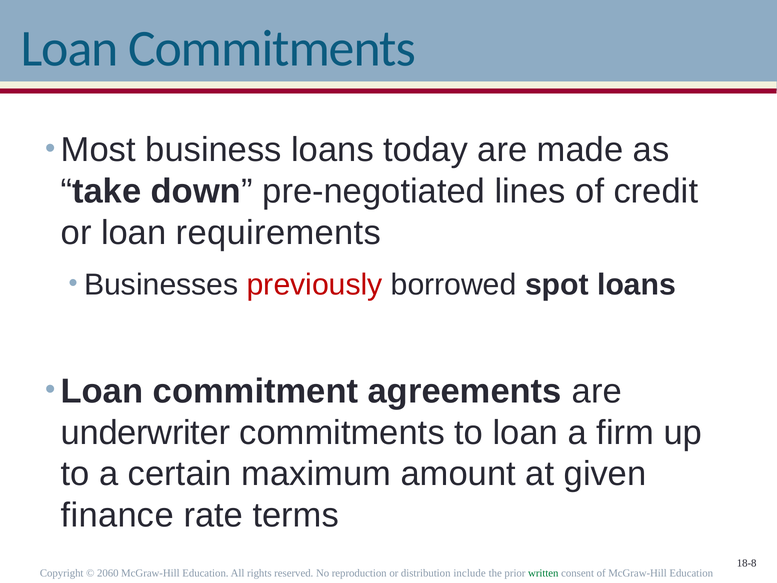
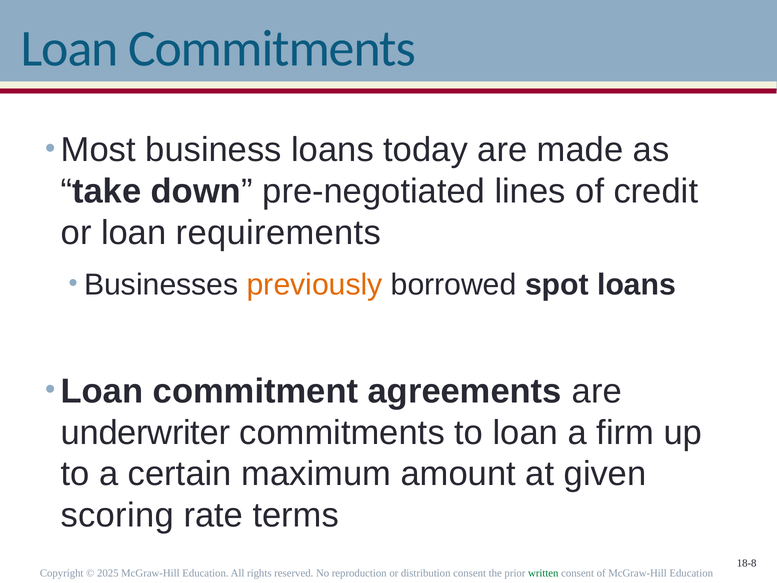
previously colour: red -> orange (315, 284)
finance: finance -> scoring (117, 515)
2060: 2060 -> 2025 (108, 573)
distribution include: include -> consent (470, 573)
